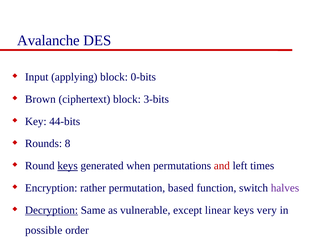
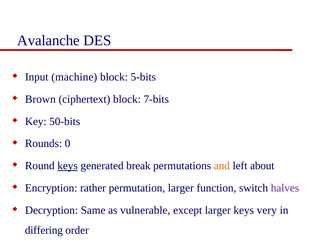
applying: applying -> machine (74, 77)
0-bits: 0-bits -> 5-bits (143, 77)
3-bits: 3-bits -> 7-bits (156, 99)
44-bits: 44-bits -> 50-bits (65, 121)
8: 8 -> 0 (68, 143)
when: when -> break (138, 166)
and colour: red -> orange (222, 166)
times: times -> about (262, 166)
permutation based: based -> larger (181, 188)
Decryption underline: present -> none (51, 210)
except linear: linear -> larger (218, 210)
possible: possible -> differing (44, 230)
